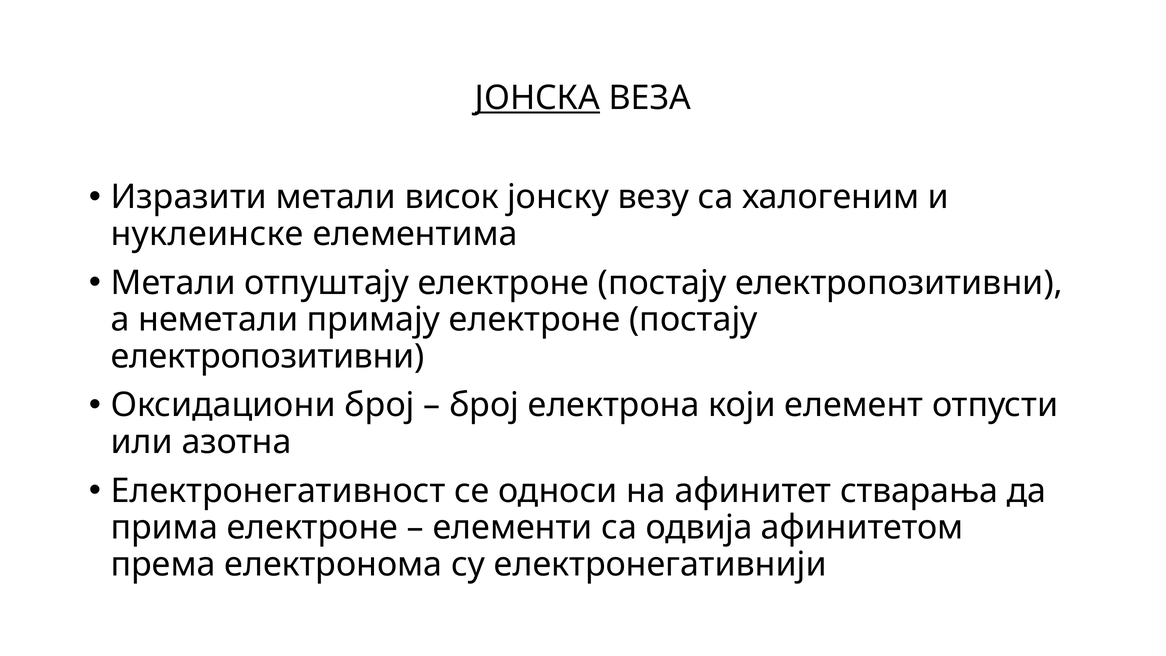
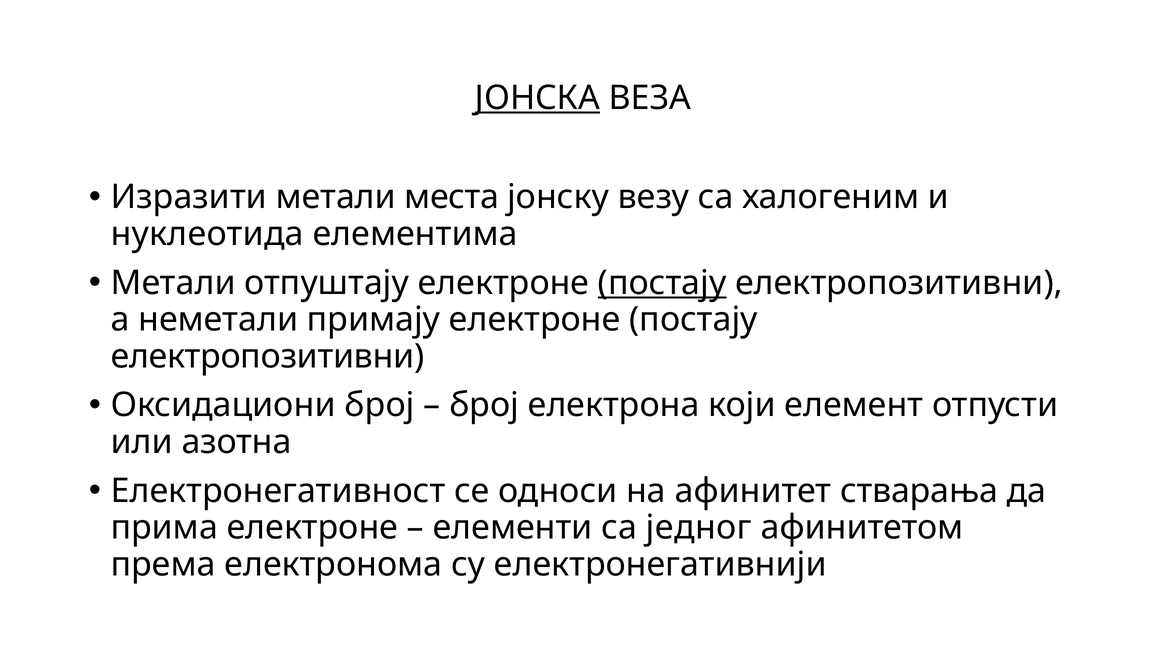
висок: висок -> места (452, 197)
нуклеинске: нуклеинске -> нуклеотида (207, 234)
постају underline: none -> present (662, 283)
одвија: одвија -> jeдног (699, 527)
